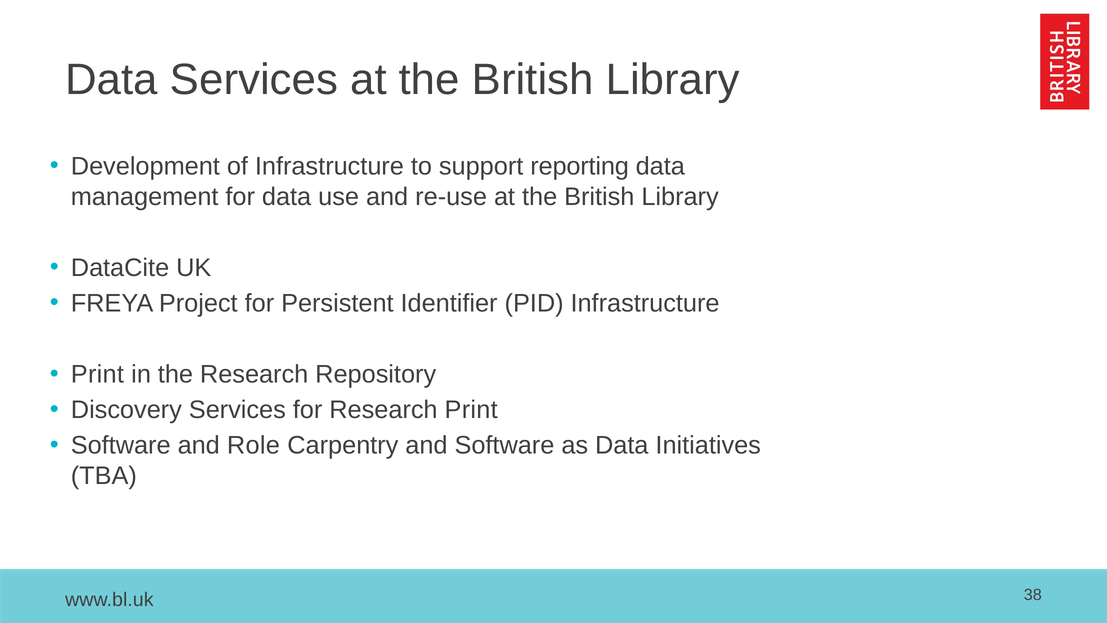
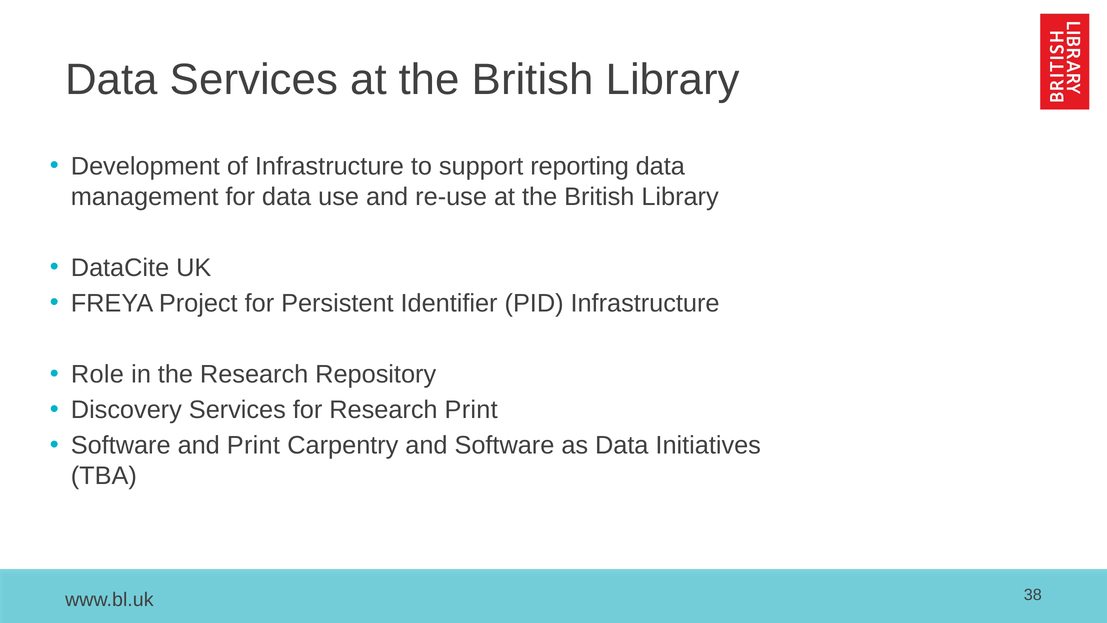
Print: Print -> Role (97, 374)
and Role: Role -> Print (253, 445)
